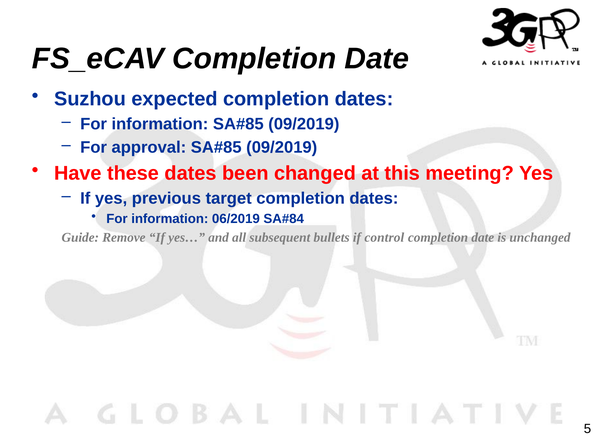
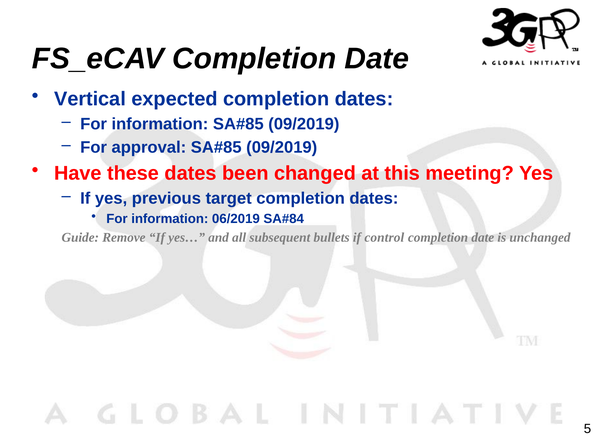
Suzhou: Suzhou -> Vertical (90, 99)
